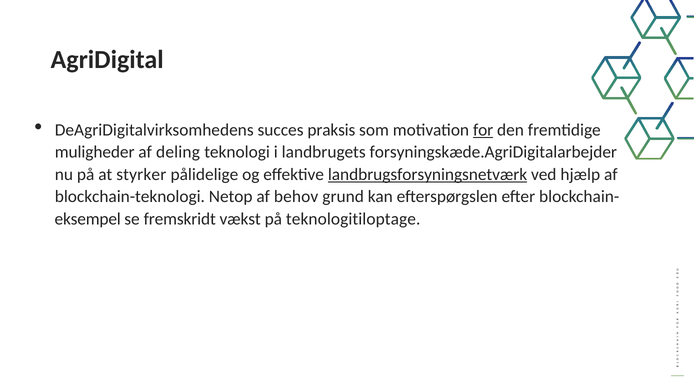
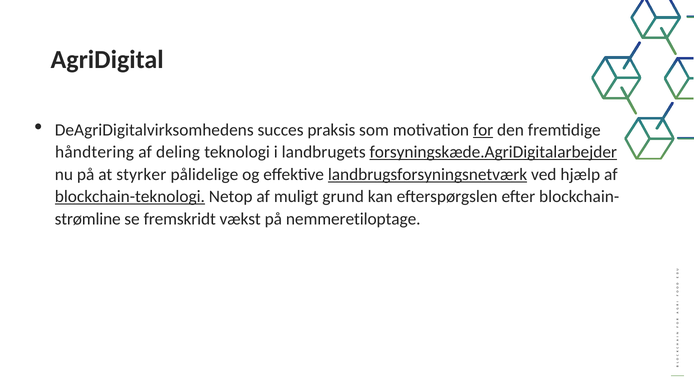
muligheder: muligheder -> håndtering (95, 152)
forsyningskæde.AgriDigitalarbejder underline: none -> present (493, 152)
blockchain-teknologi underline: none -> present (130, 197)
behov: behov -> muligt (296, 197)
eksempel: eksempel -> strømline (88, 219)
teknologitiloptage: teknologitiloptage -> nemmeretiloptage (353, 219)
